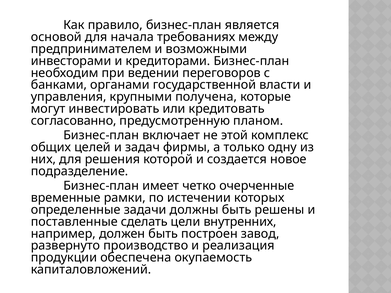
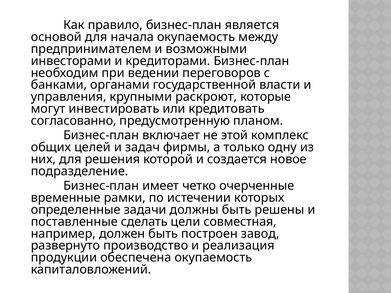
начала требованиях: требованиях -> окупаемость (196, 37)
получена: получена -> раскроют (206, 97)
внутренних: внутренних -> совместная (240, 222)
